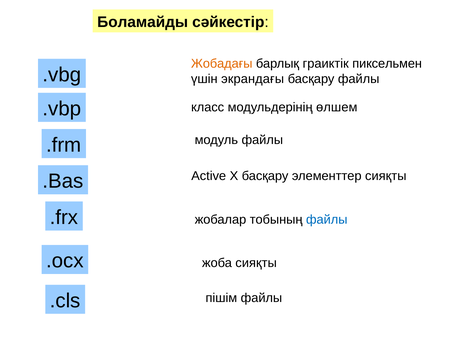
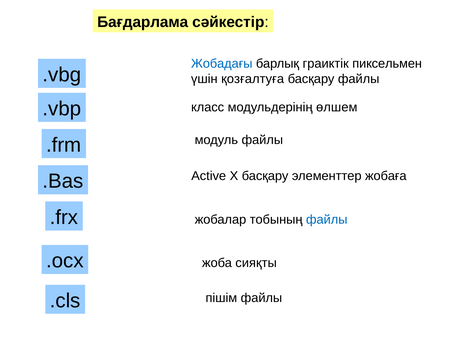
Боламайды: Боламайды -> Бағдарлама (143, 22)
Жобадағы colour: orange -> blue (222, 64)
экрандағы: экрандағы -> қозғалтуға (253, 79)
элементтер сияқты: сияқты -> жобаға (386, 176)
